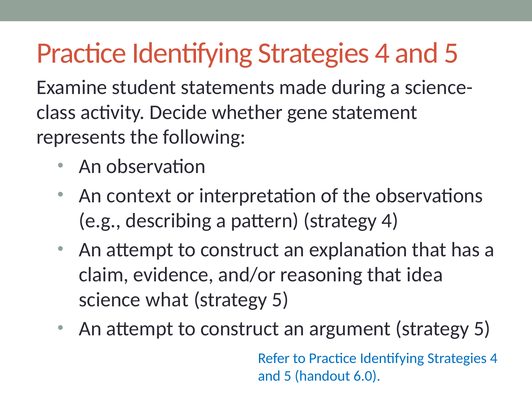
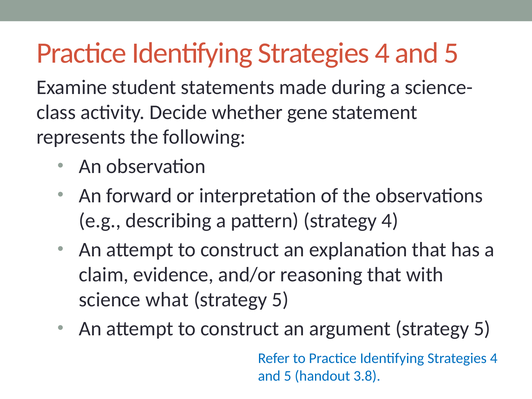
context: context -> forward (139, 196)
idea: idea -> with (425, 275)
6.0: 6.0 -> 3.8 (367, 376)
